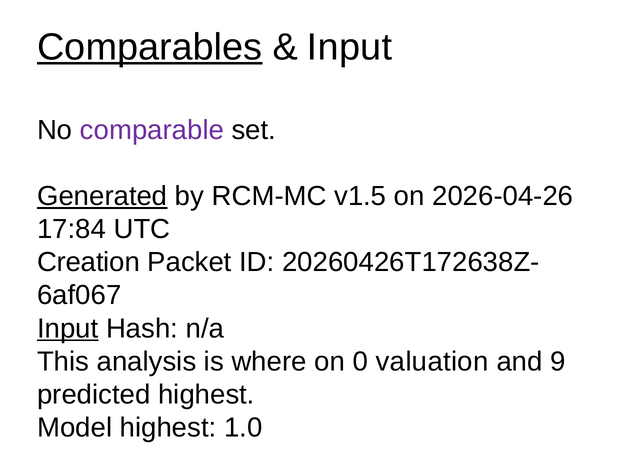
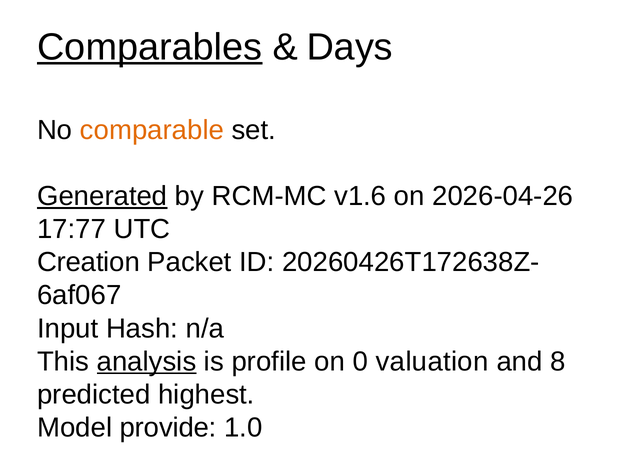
Input: Input -> Days (350, 47)
comparable colour: purple -> orange (152, 130)
v1.5: v1.5 -> v1.6 (360, 196)
17:84: 17:84 -> 17:77 (72, 229)
Input underline: present -> none (68, 328)
analysis underline: none -> present (147, 362)
where: where -> profile (269, 362)
9: 9 -> 8 (558, 362)
Model highest: highest -> provide (168, 428)
